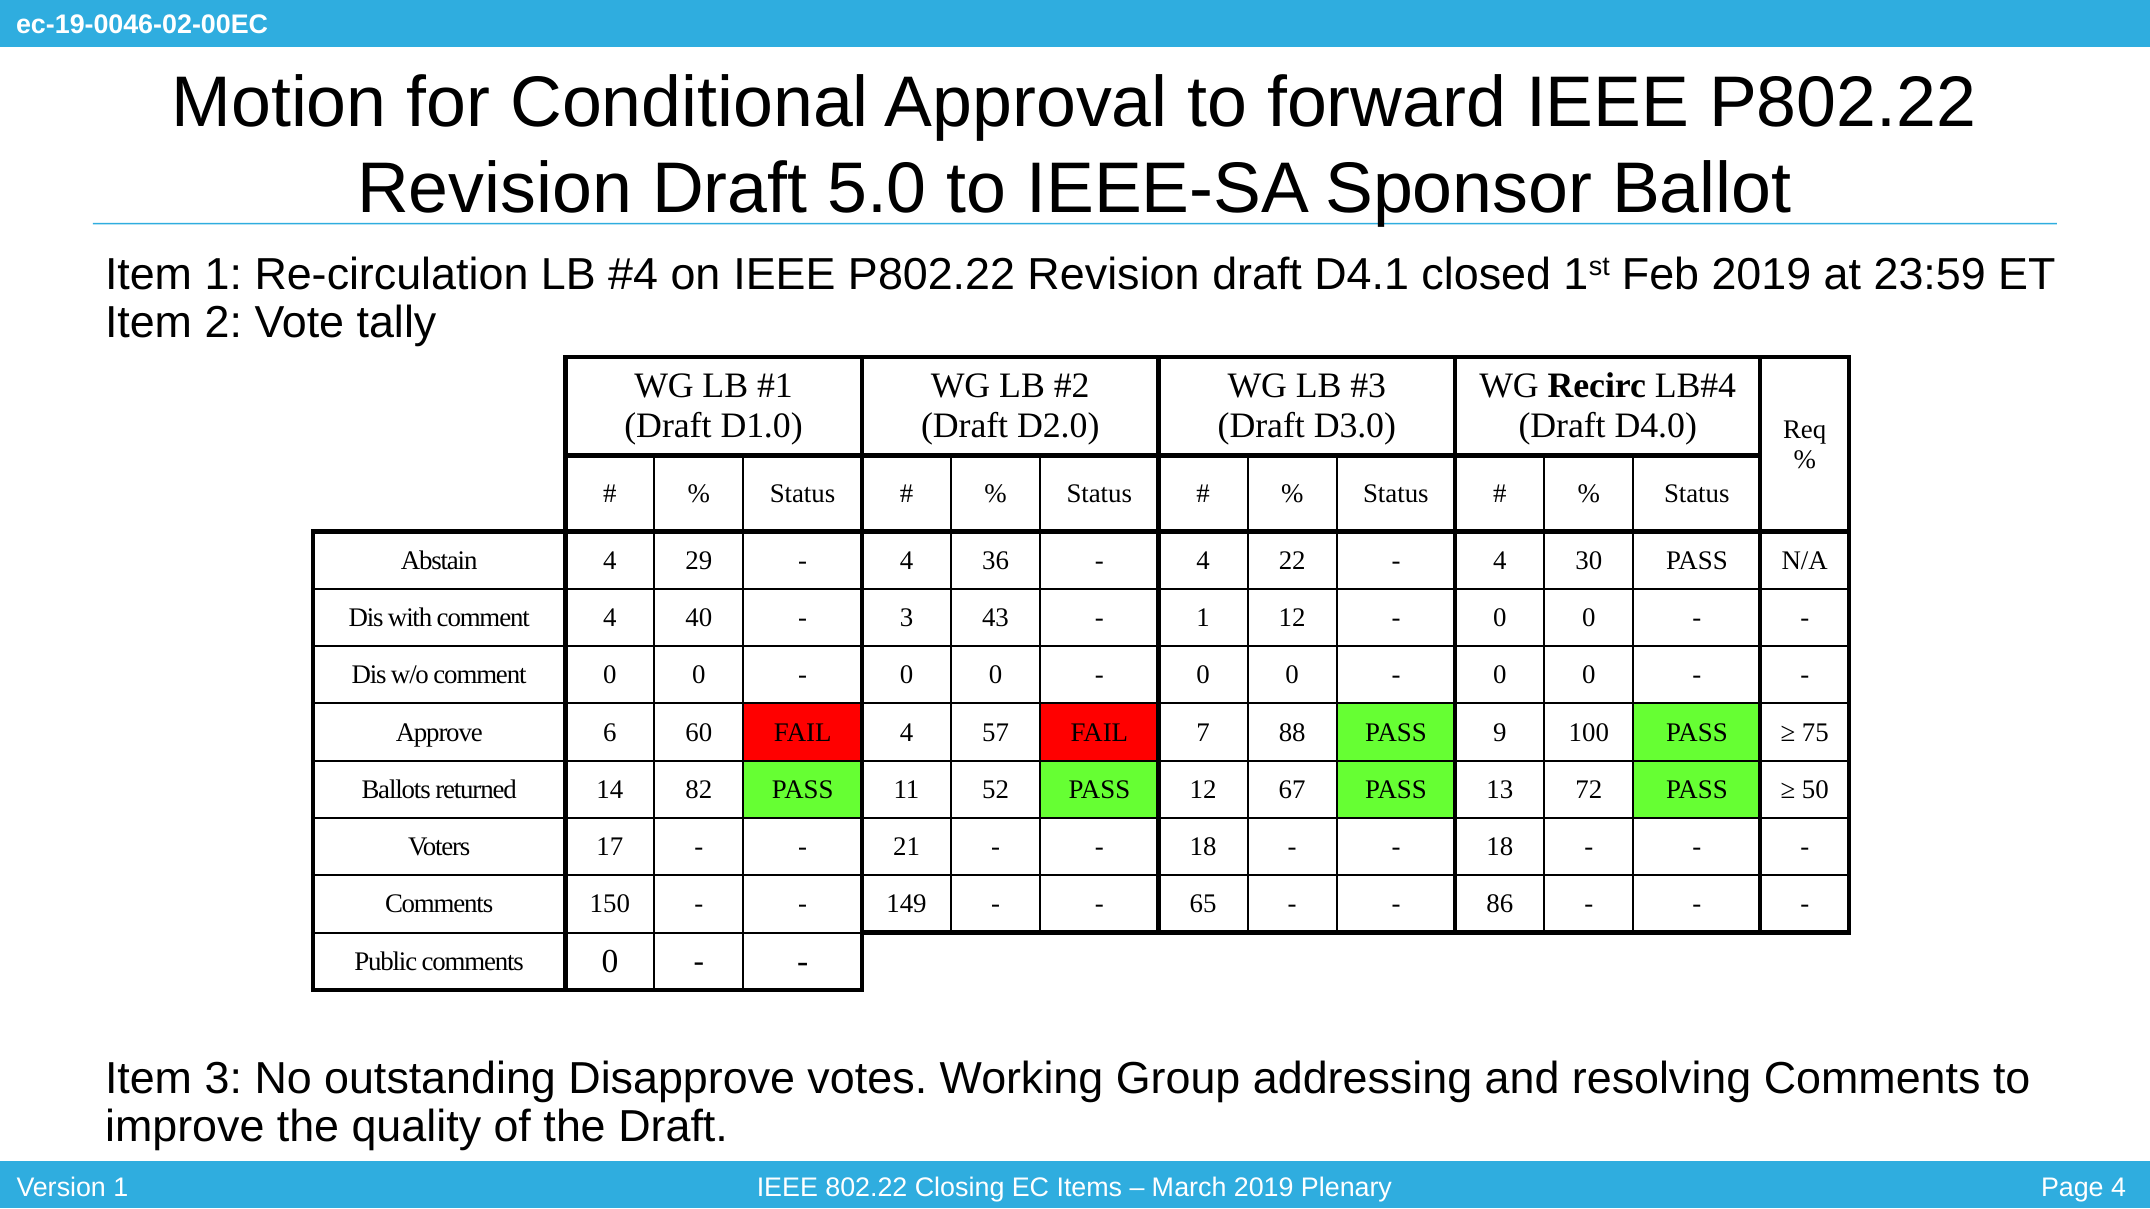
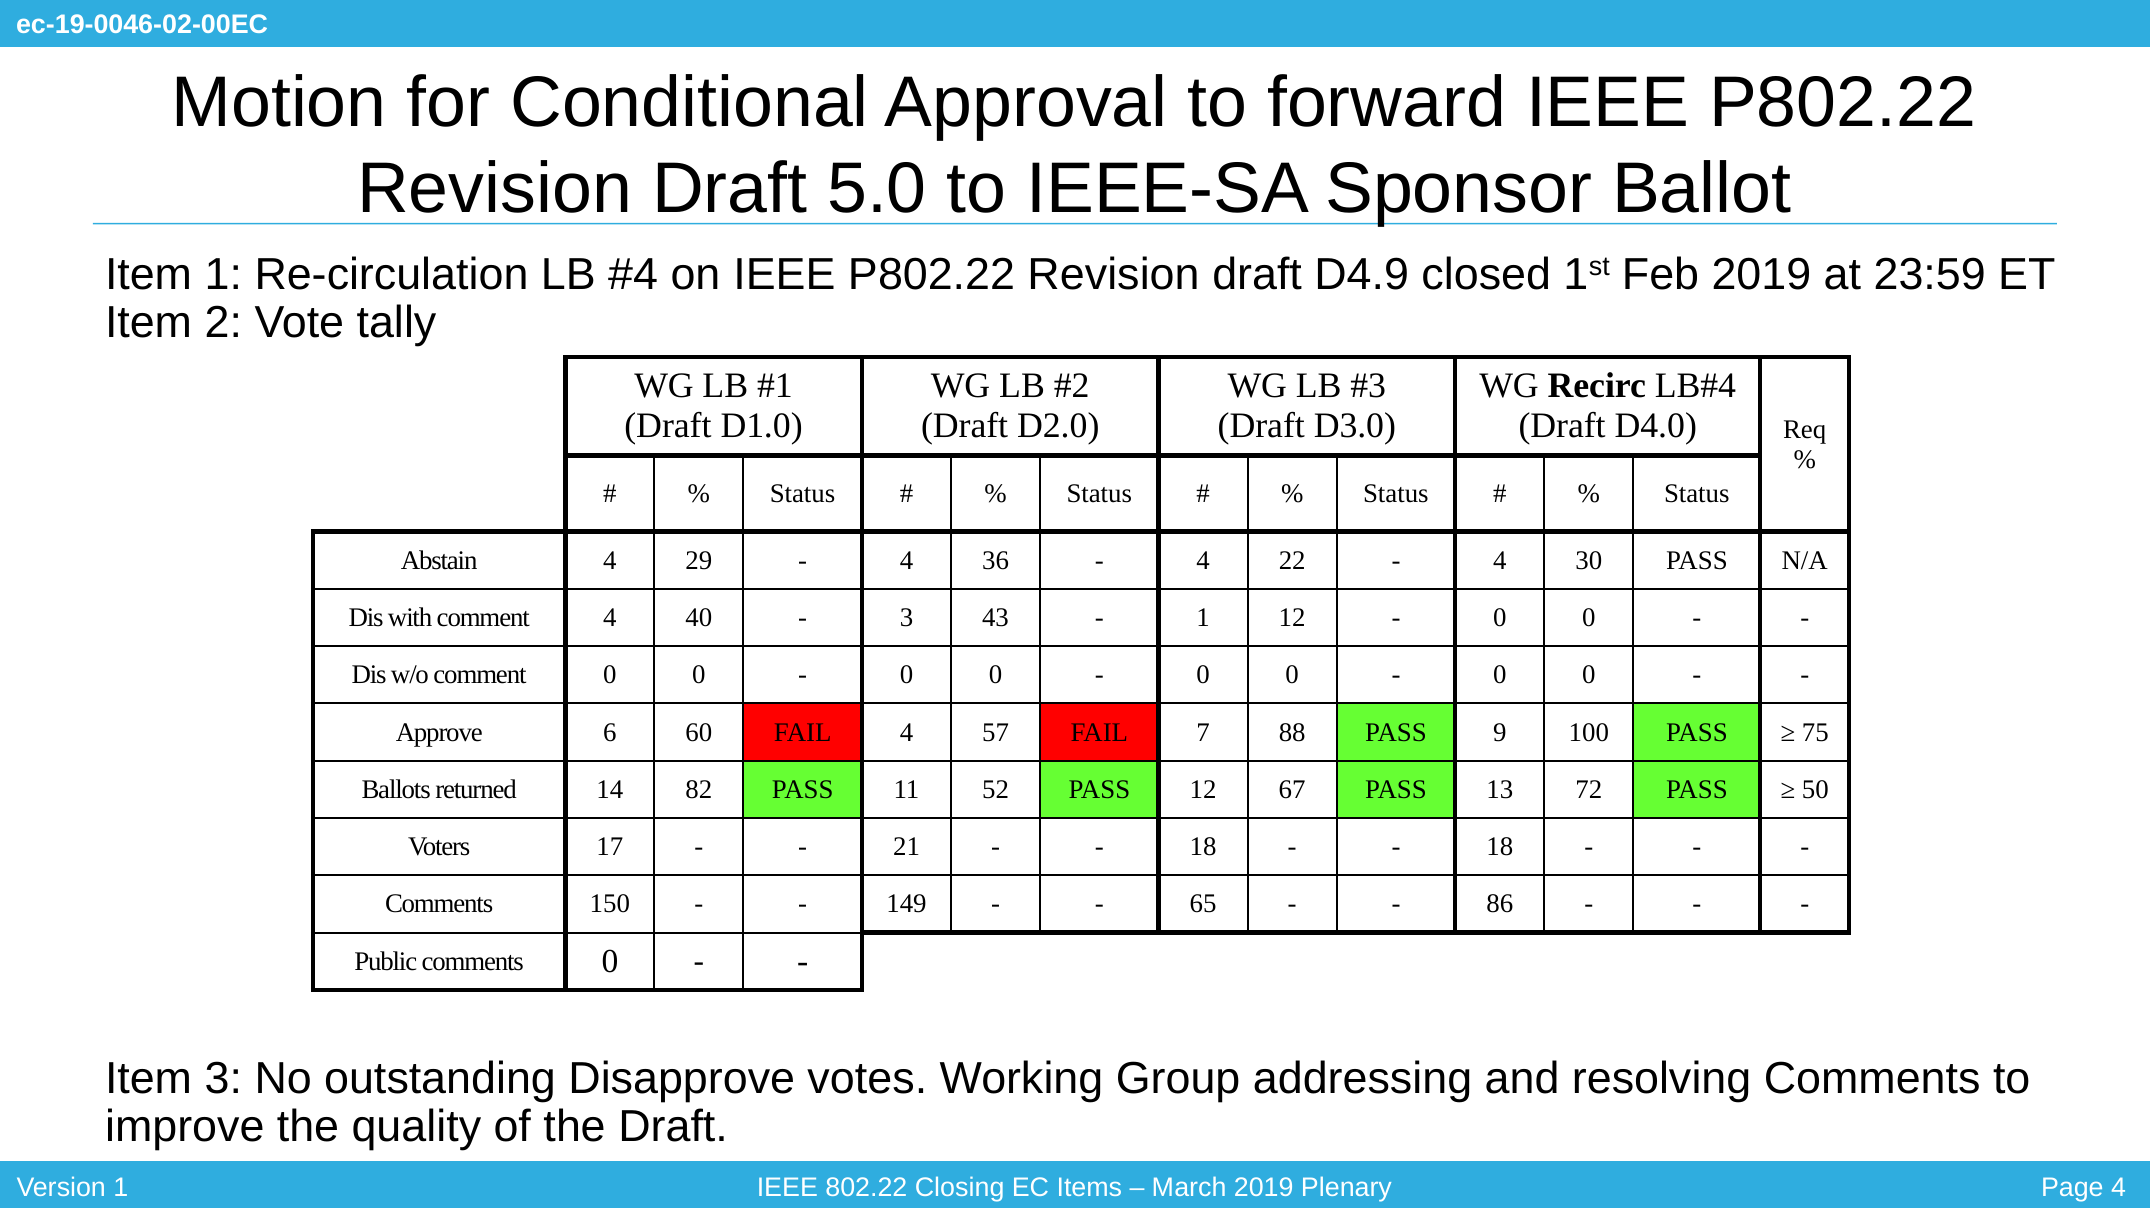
D4.1: D4.1 -> D4.9 (1362, 275)
